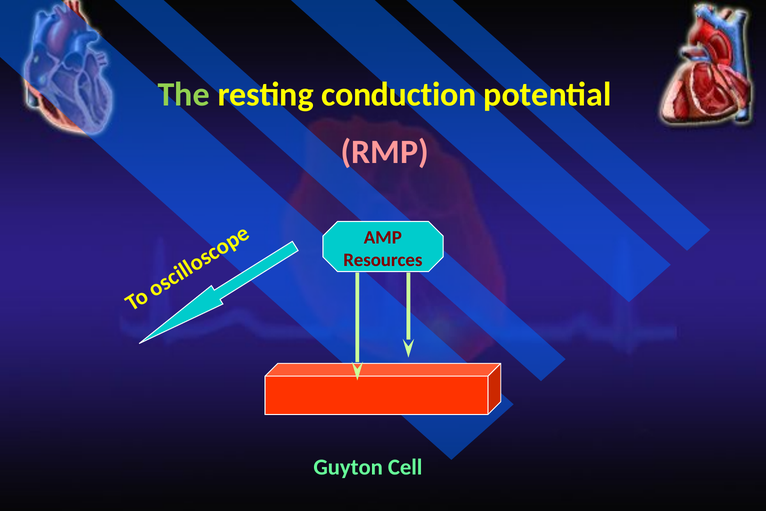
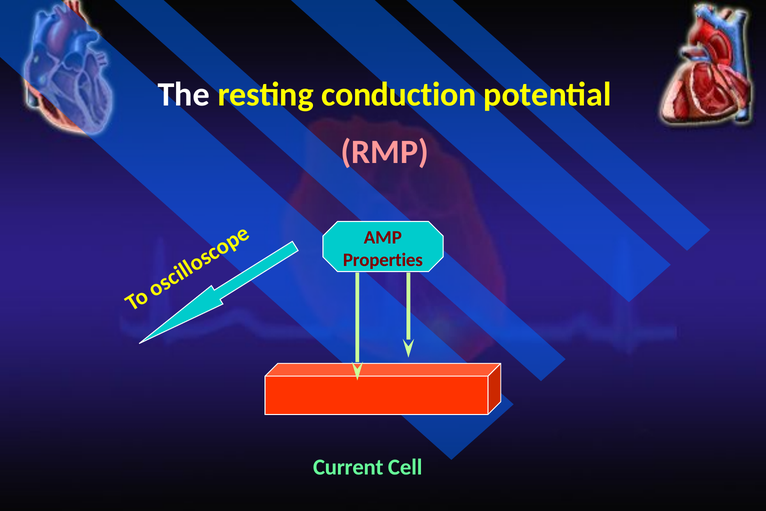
The colour: light green -> white (184, 94)
Resources: Resources -> Properties (383, 260)
Guyton: Guyton -> Current (348, 467)
